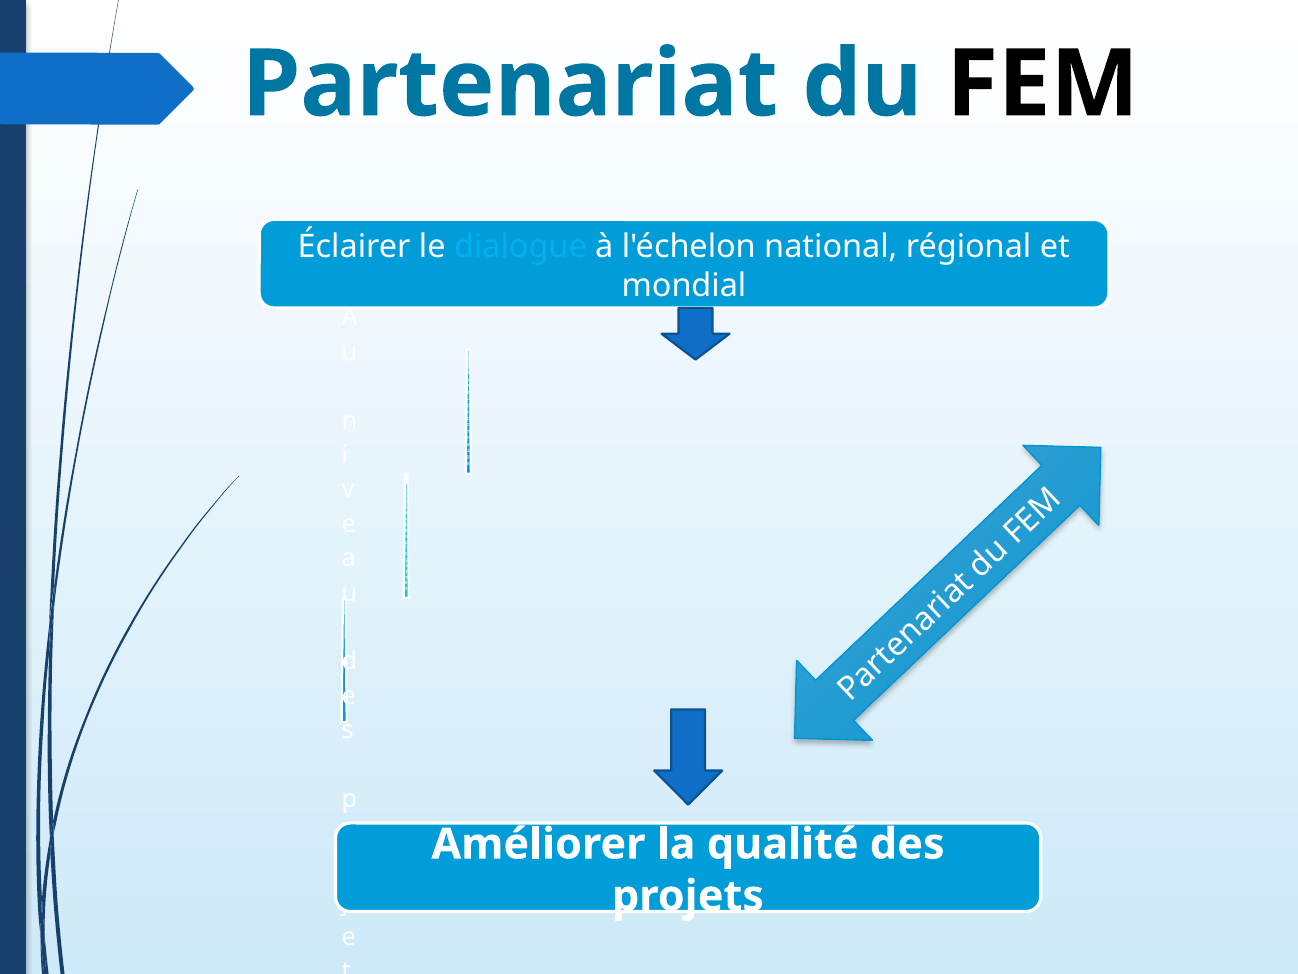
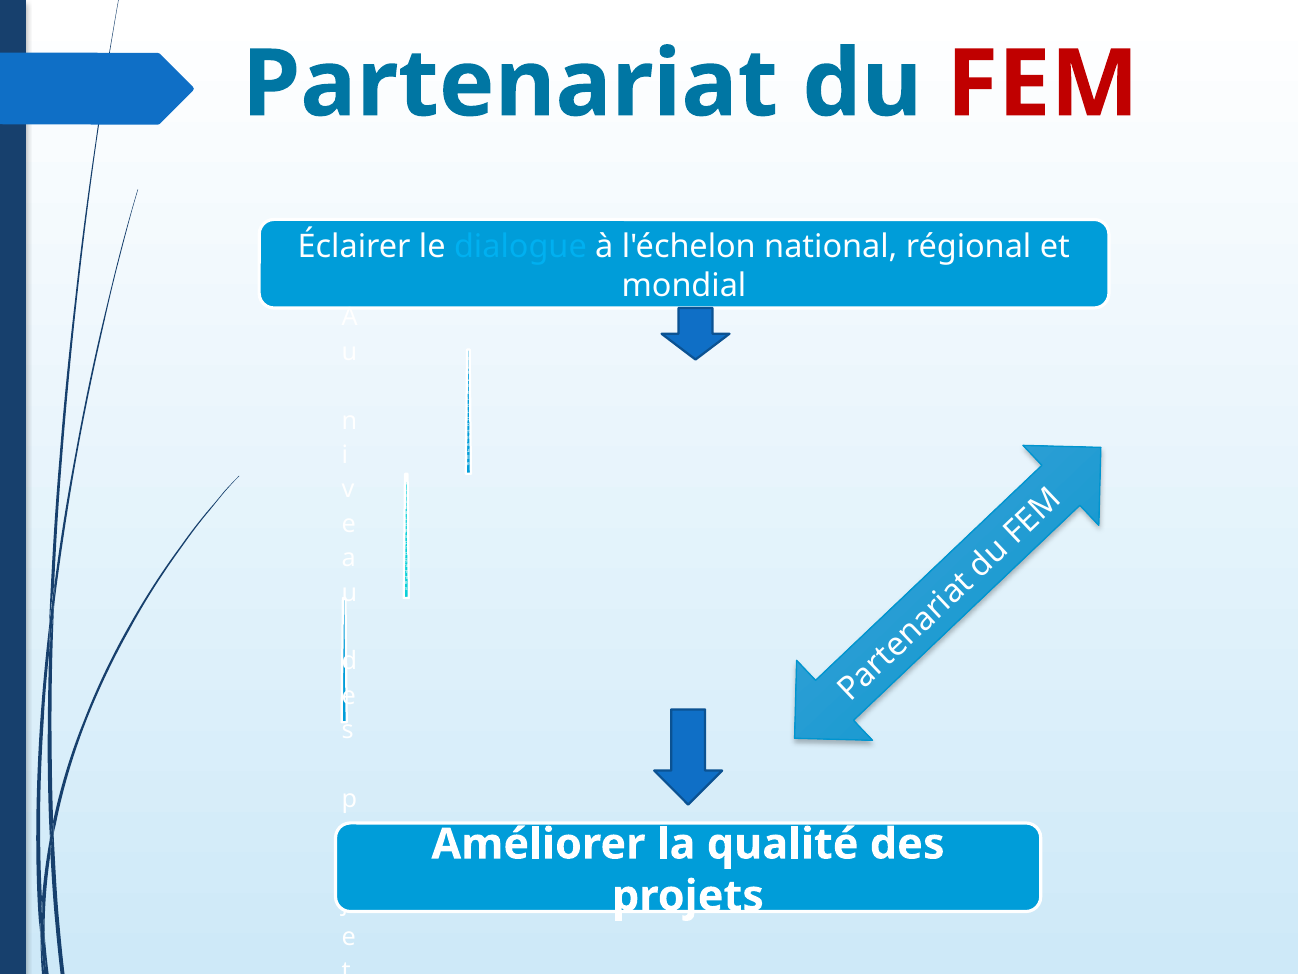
FEM colour: black -> red (1043, 84)
